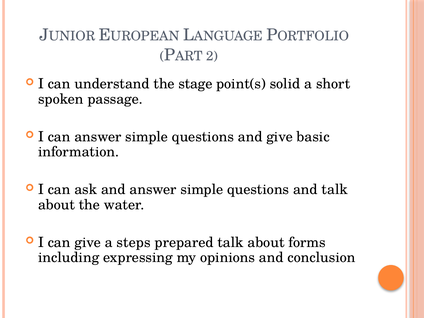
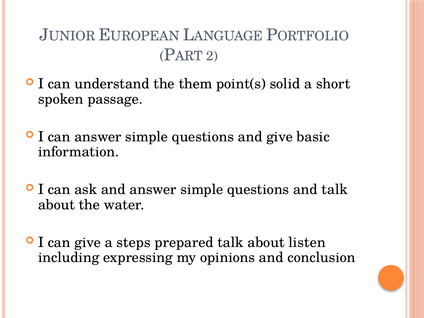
stage: stage -> them (195, 84)
forms: forms -> listen (307, 242)
